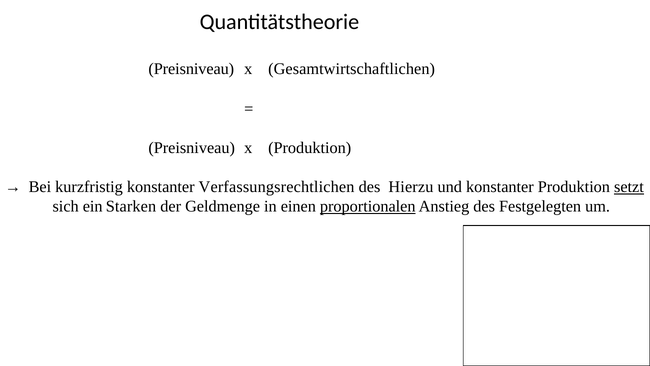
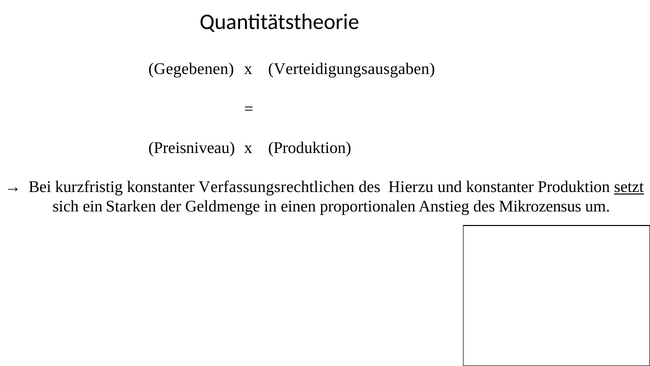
Preisniveau: Preisniveau -> Gegebenen (191, 69)
Gesamtwirtschaftlichen: Gesamtwirtschaftlichen -> Verteidigungsausgaben (352, 69)
proportionalen underline: present -> none (368, 206)
Festgelegten: Festgelegten -> Mikrozensus (540, 206)
